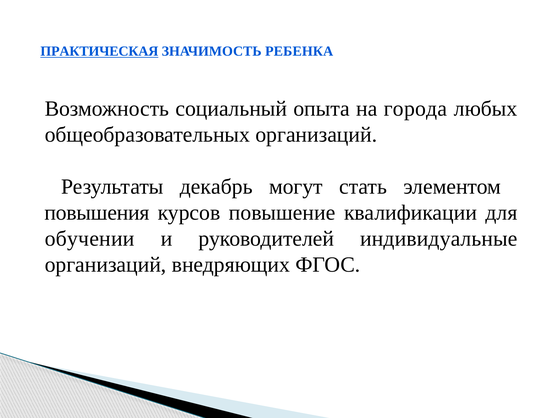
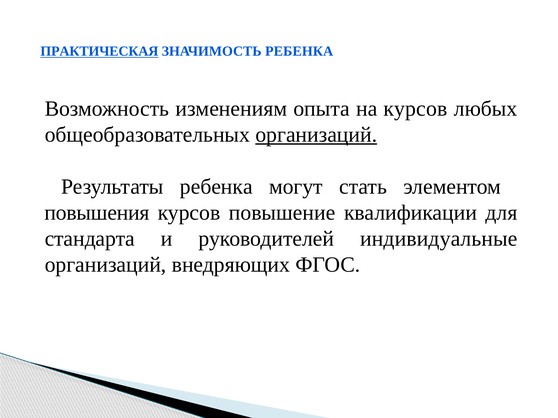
социальный: социальный -> изменениям (231, 109)
на города: города -> курсов (415, 109)
организаций underline: none -> present (316, 135)
Результаты декабрь: декабрь -> ребенка (216, 187)
обучении: обучении -> стандарта (90, 239)
